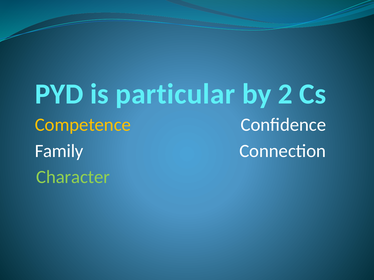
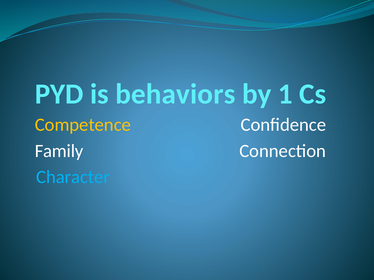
particular: particular -> behaviors (175, 94)
2: 2 -> 1 (285, 94)
Character colour: light green -> light blue (73, 177)
